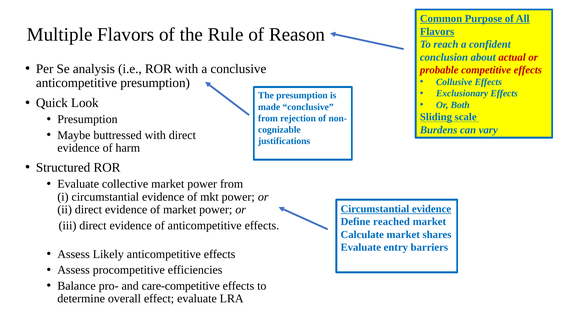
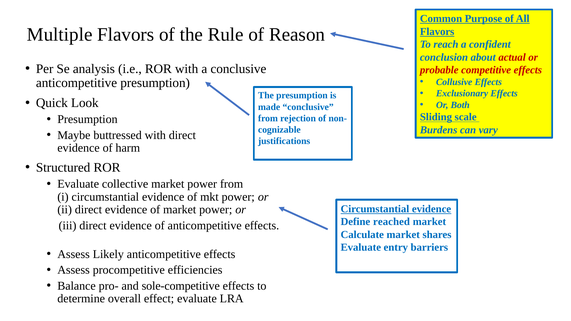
care-competitive: care-competitive -> sole-competitive (181, 286)
